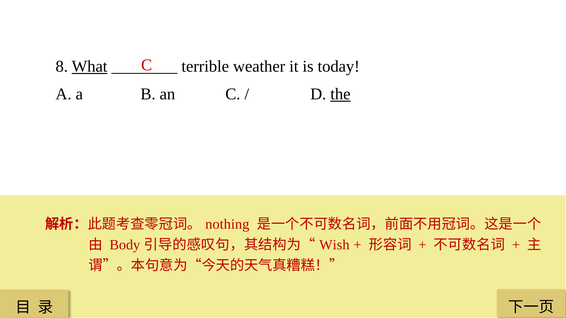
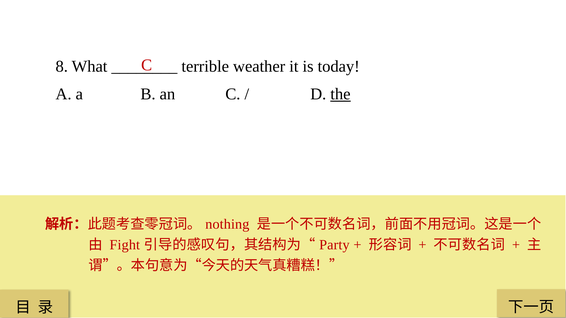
What underline: present -> none (90, 66)
Body: Body -> Fight (125, 245)
Wish: Wish -> Party (334, 245)
